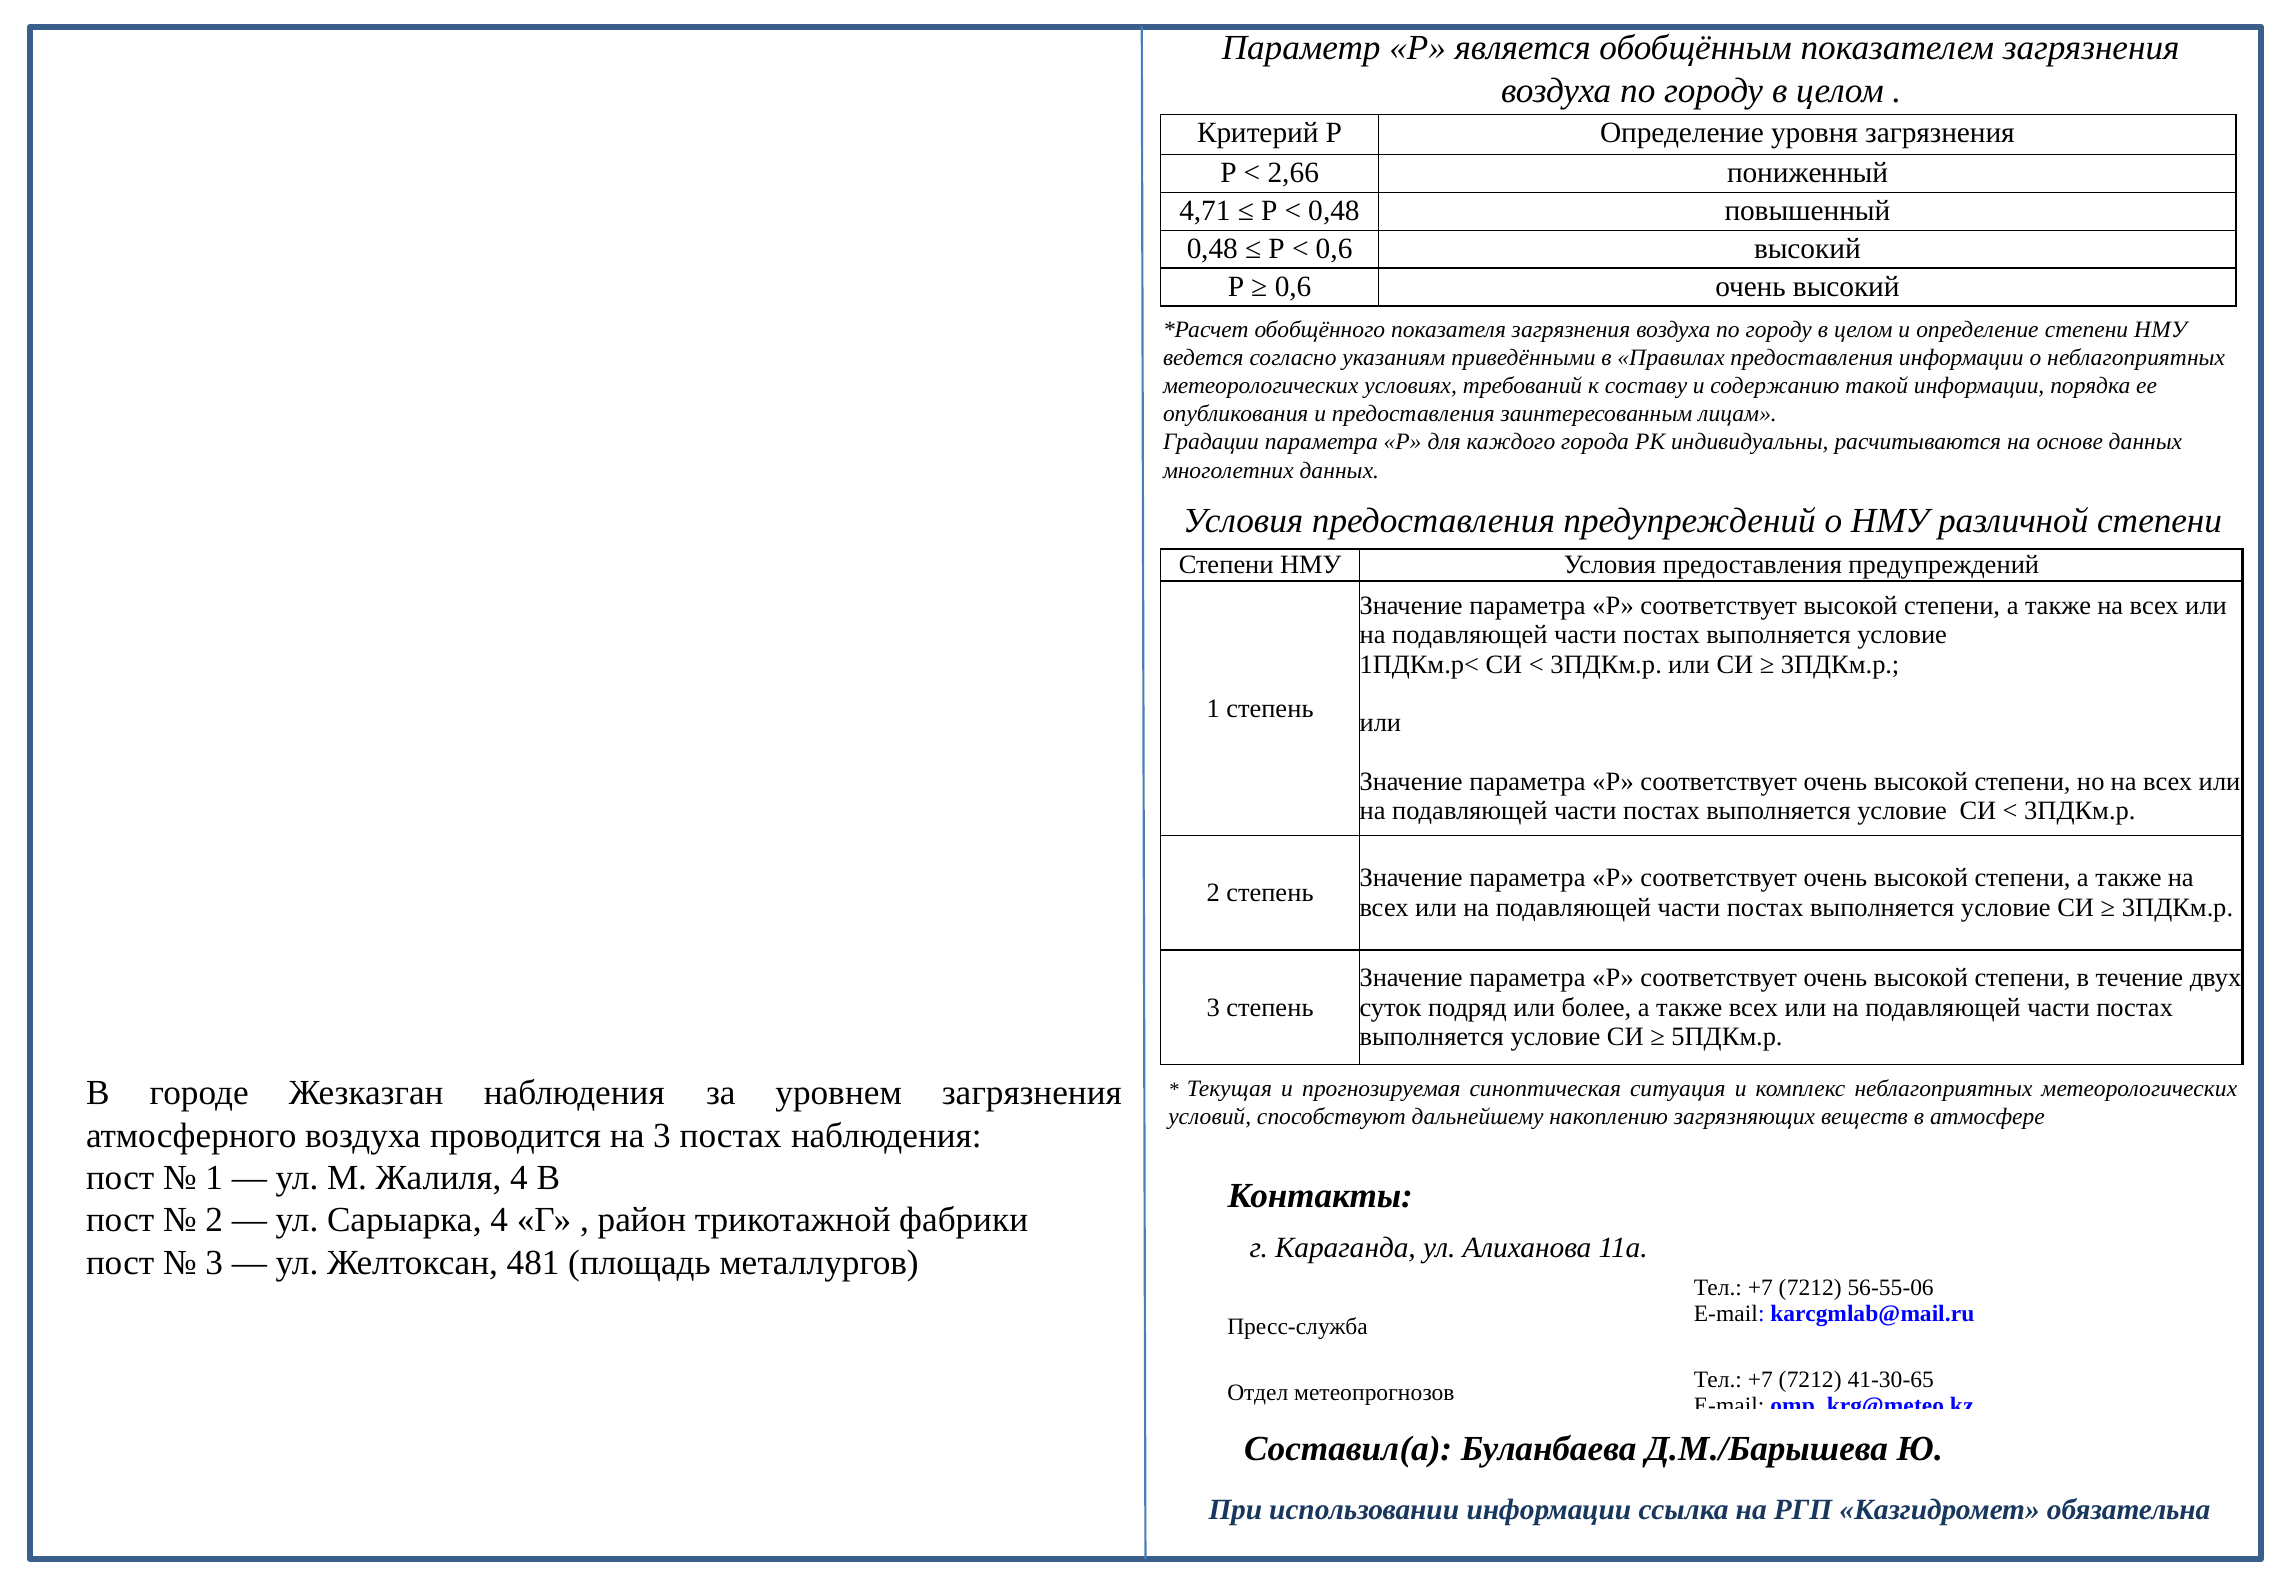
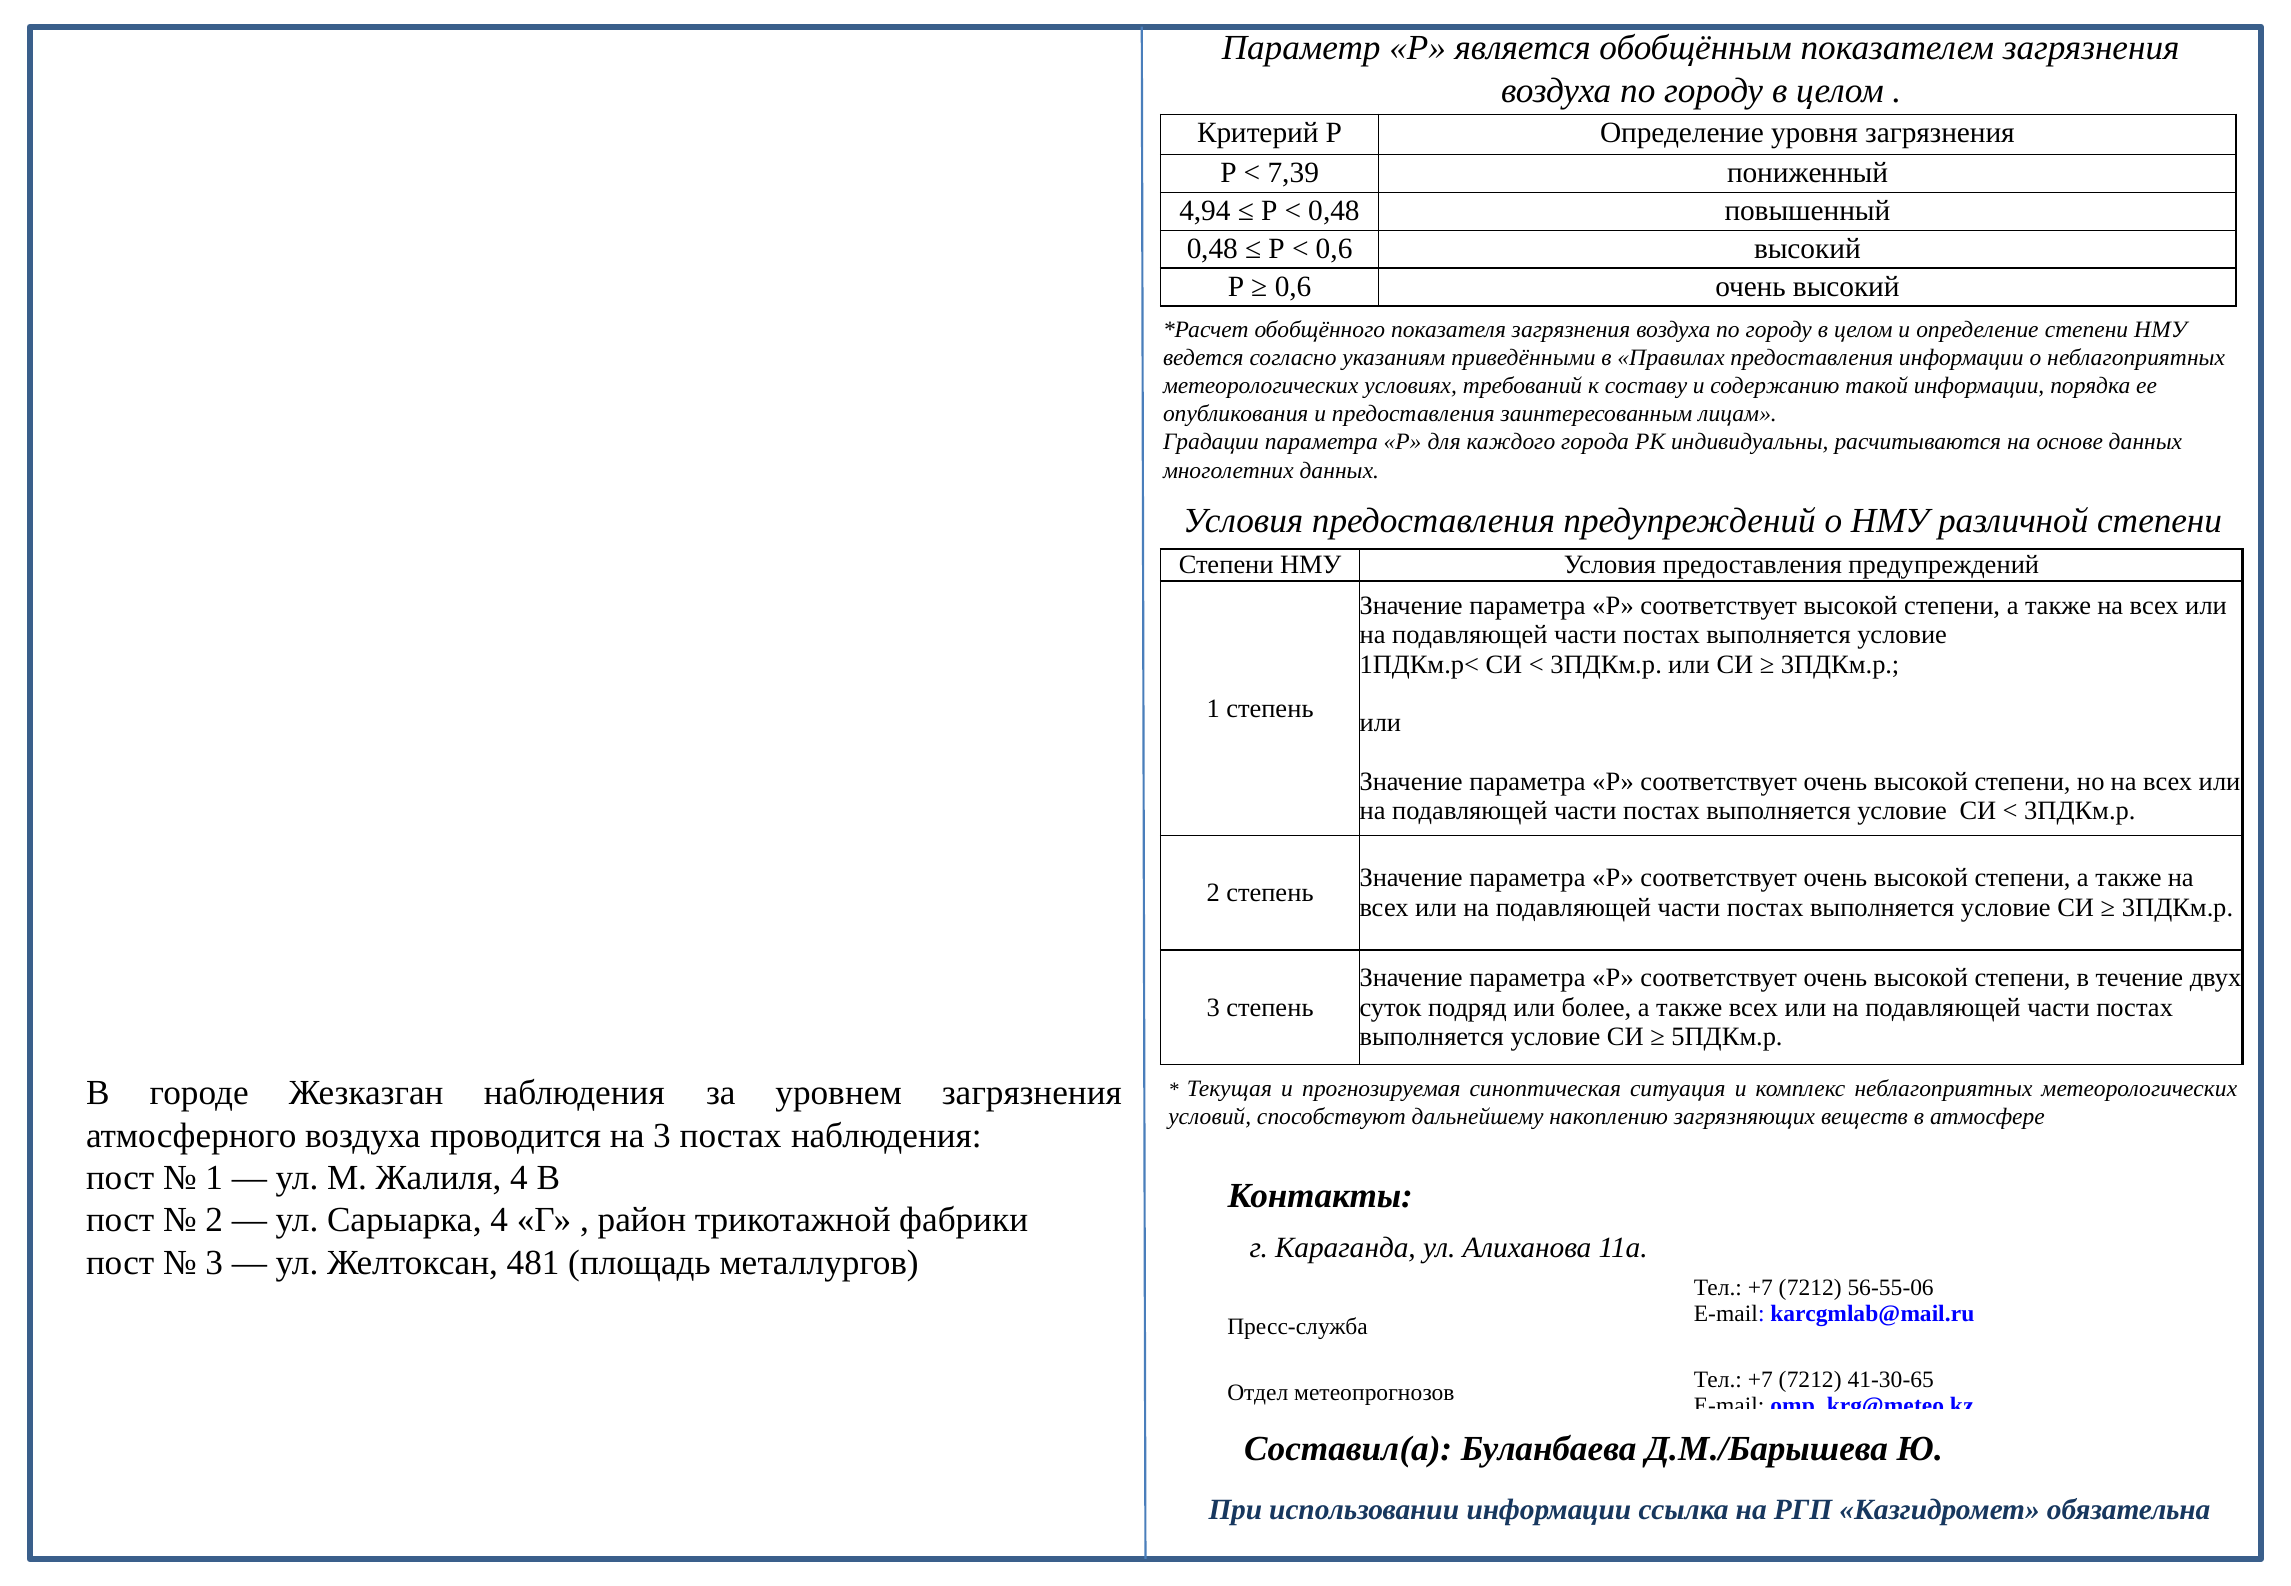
2,66: 2,66 -> 7,39 (1293, 173)
4,71: 4,71 -> 4,94 (1205, 211)
